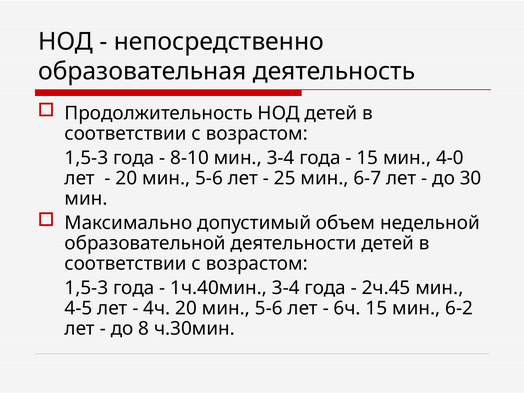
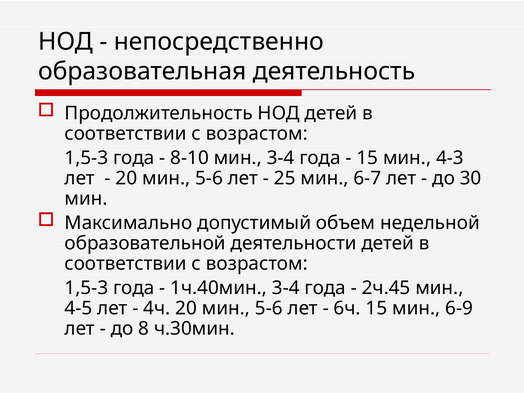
4-0: 4-0 -> 4-3 (450, 158)
6-2: 6-2 -> 6-9 (459, 308)
